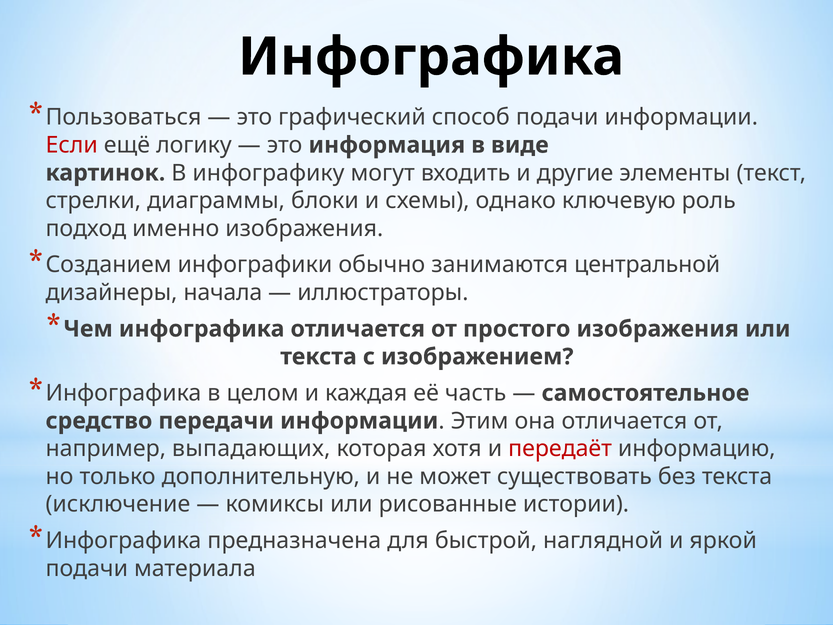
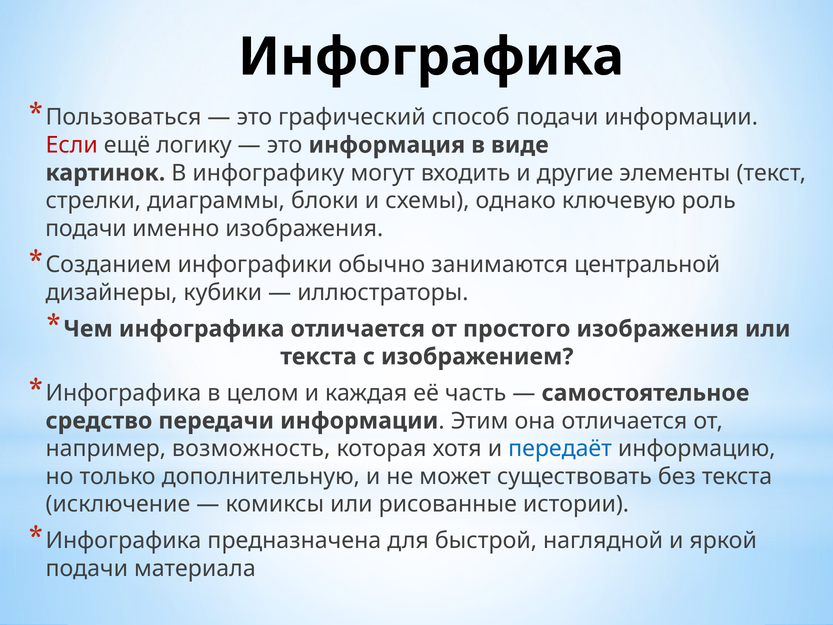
подход: подход -> подачи (86, 228)
начала: начала -> кубики (223, 292)
выпадающих: выпадающих -> возможность (251, 448)
передаёт colour: red -> blue (560, 448)
